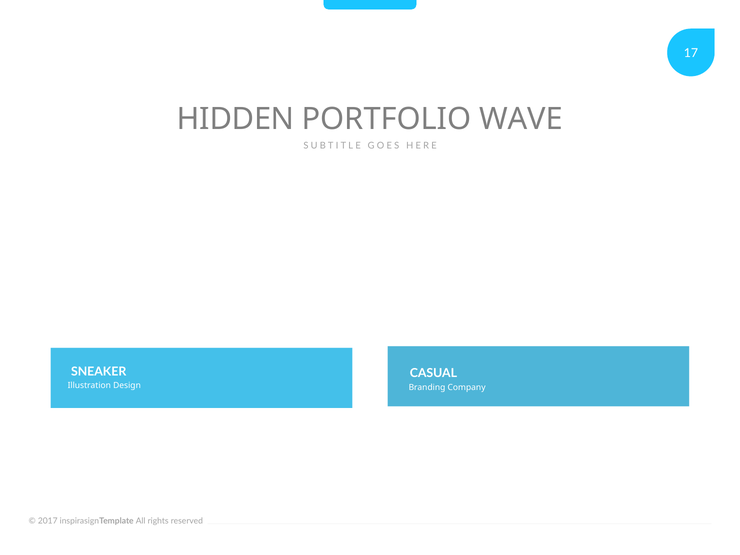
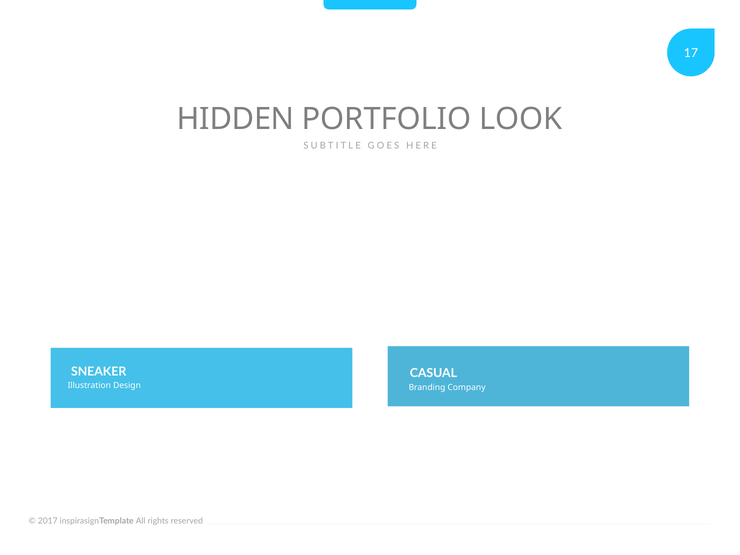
WAVE: WAVE -> LOOK (521, 119)
